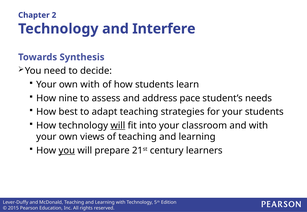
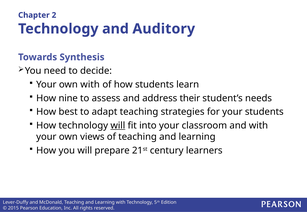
Interfere: Interfere -> Auditory (164, 29)
pace: pace -> their (190, 98)
you underline: present -> none (67, 151)
